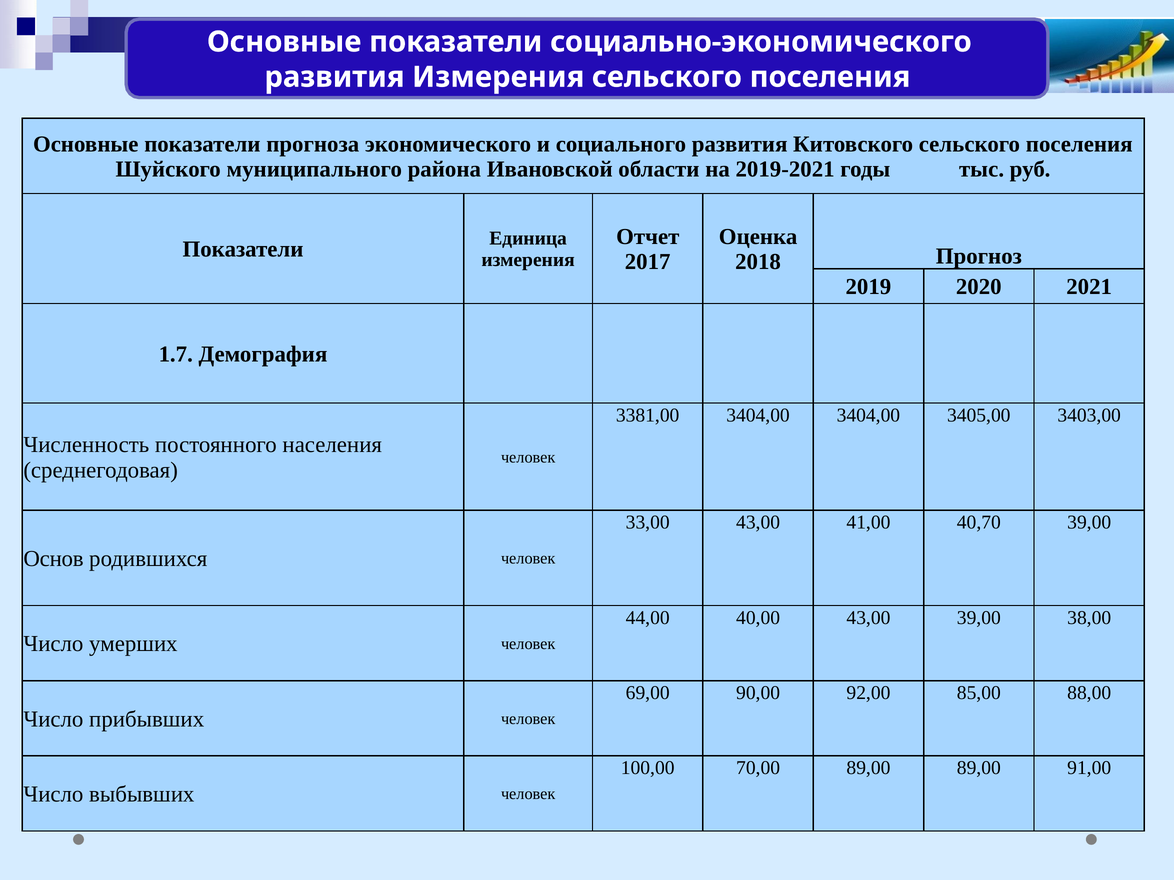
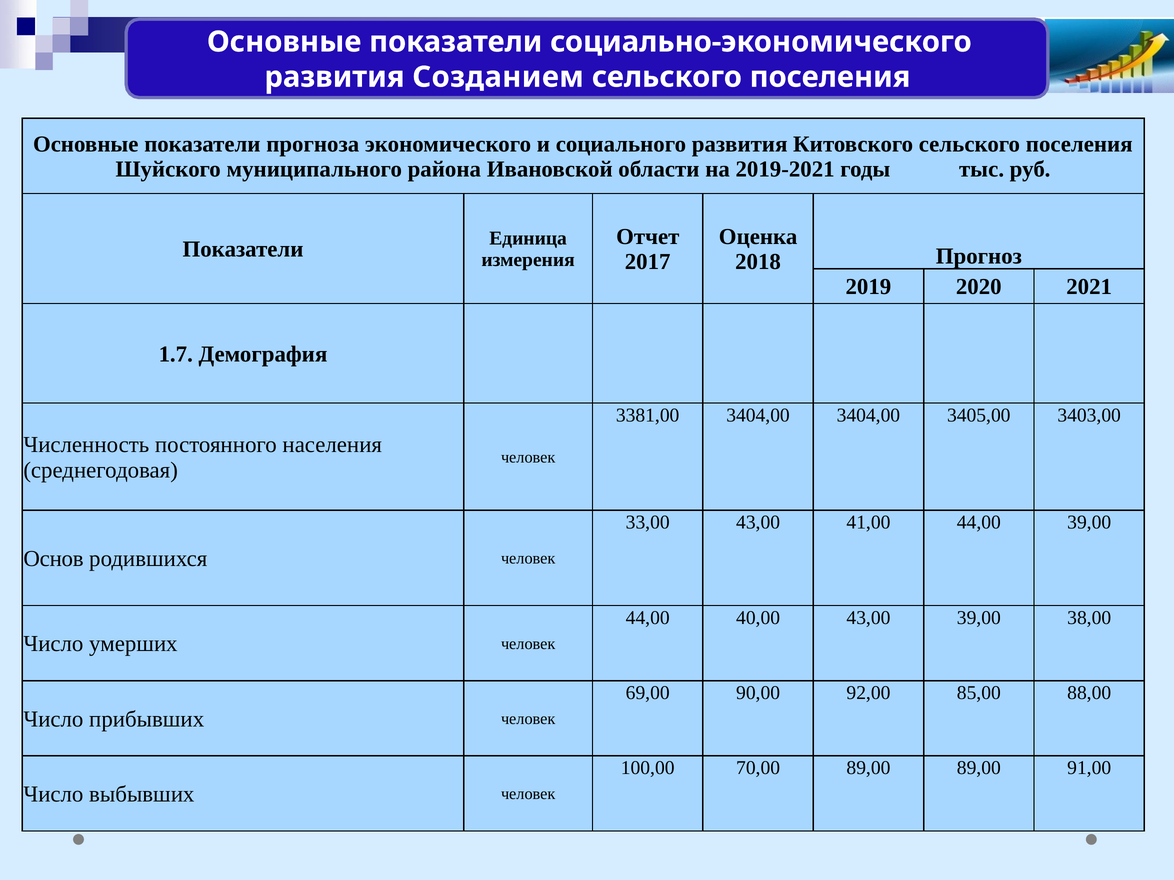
развития Измерения: Измерения -> Созданием (498, 77)
41,00 40,70: 40,70 -> 44,00 (979, 523)
